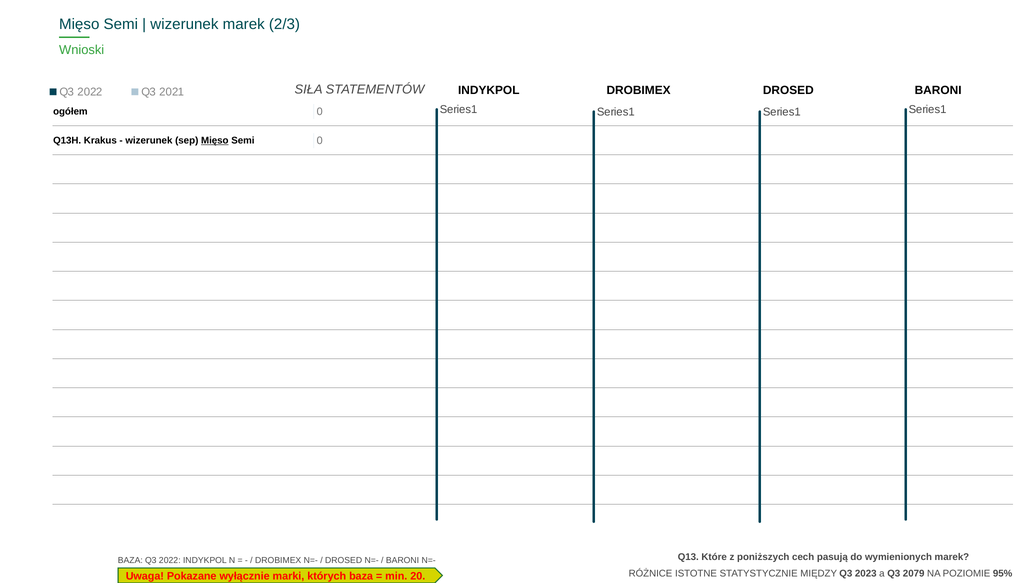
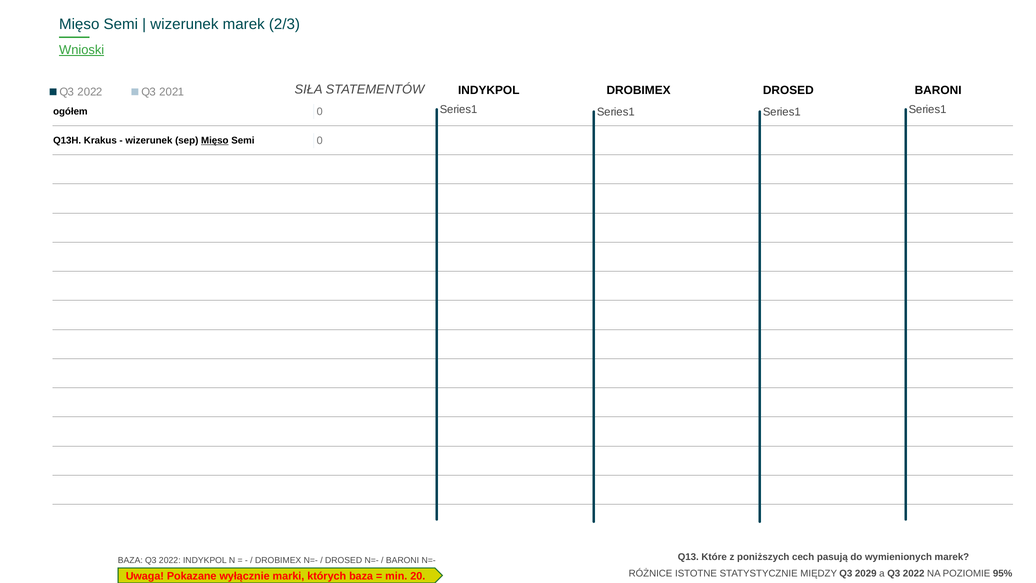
Wnioski underline: none -> present (82, 50)
2023: 2023 -> 2029 (866, 573)
a Q3 2079: 2079 -> 2022 (914, 573)
